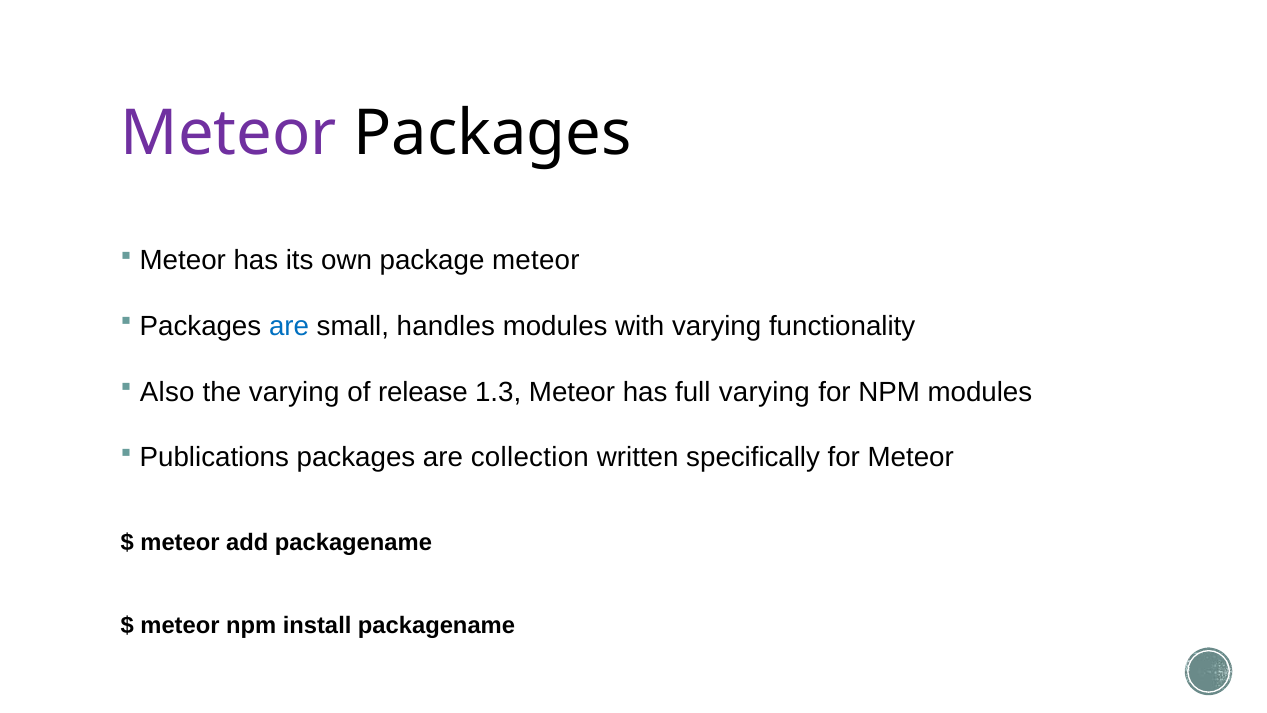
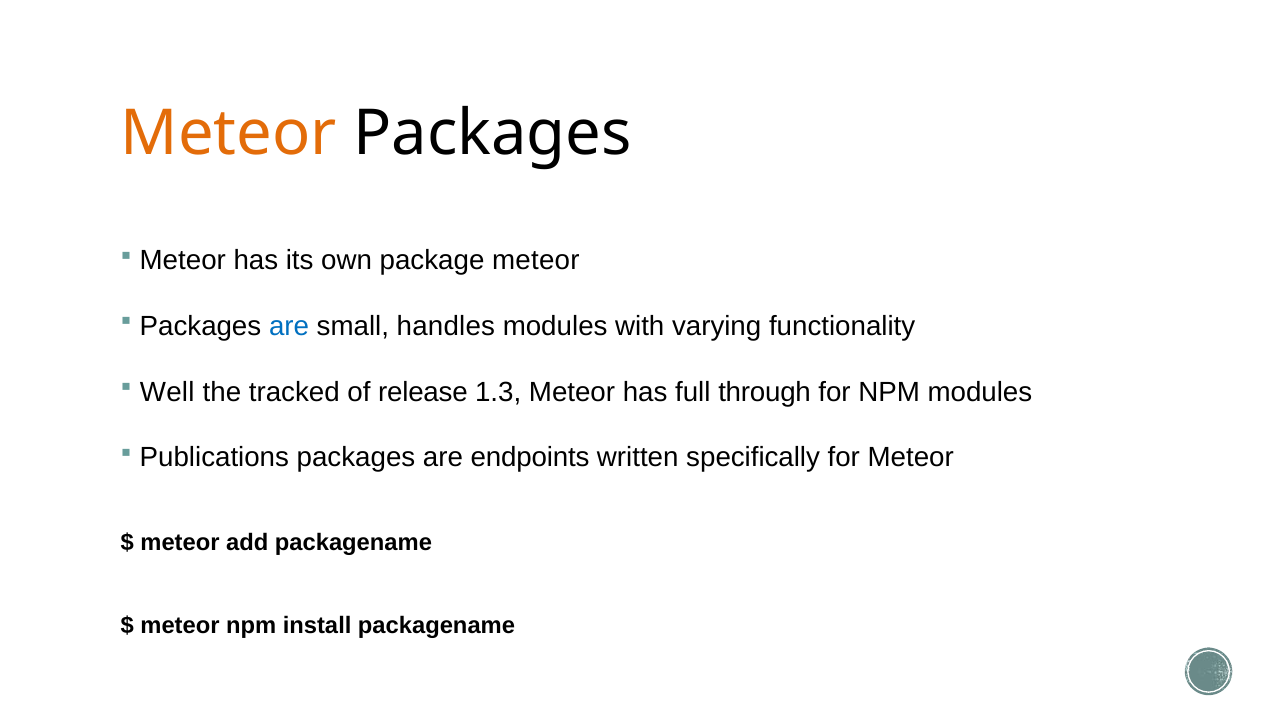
Meteor colour: purple -> orange (229, 134)
Also: Also -> Well (167, 392)
the varying: varying -> tracked (294, 392)
full varying: varying -> through (765, 392)
collection: collection -> endpoints (530, 457)
